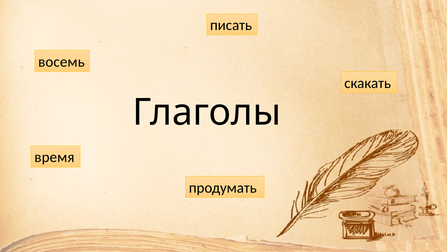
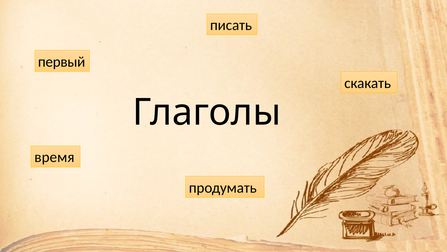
восемь: восемь -> первый (62, 62)
